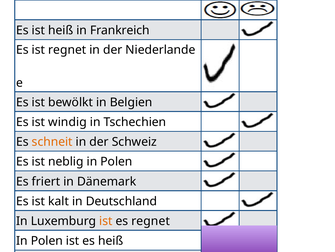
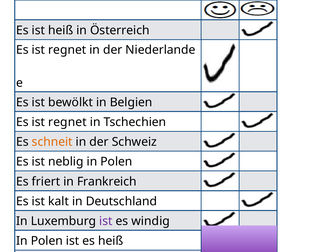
ist heiß in Frankreich: Frankreich -> Österreich (120, 30)
windig: windig -> regnet (67, 122)
friert in Dänemark: Dänemark -> Frankreich (107, 181)
ist colour: orange -> purple (106, 220)
es regnet: regnet -> windig (151, 220)
